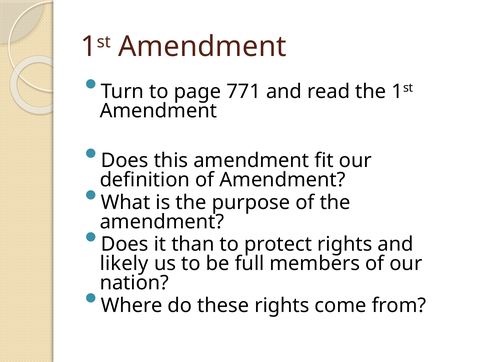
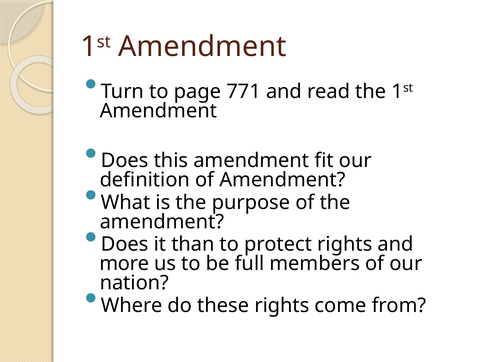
likely: likely -> more (124, 263)
